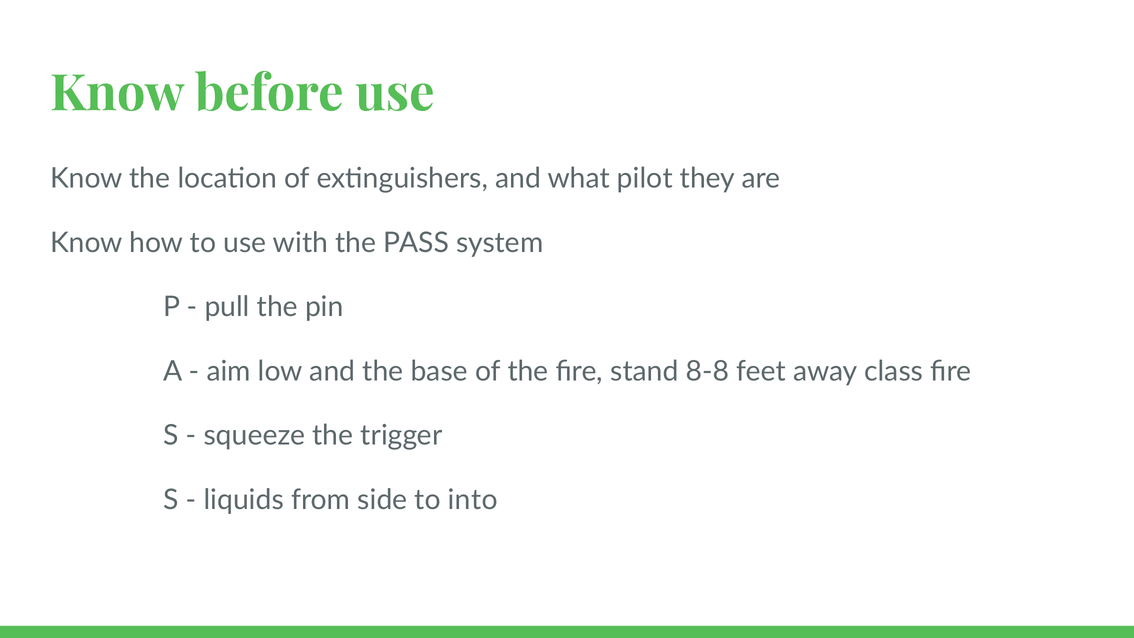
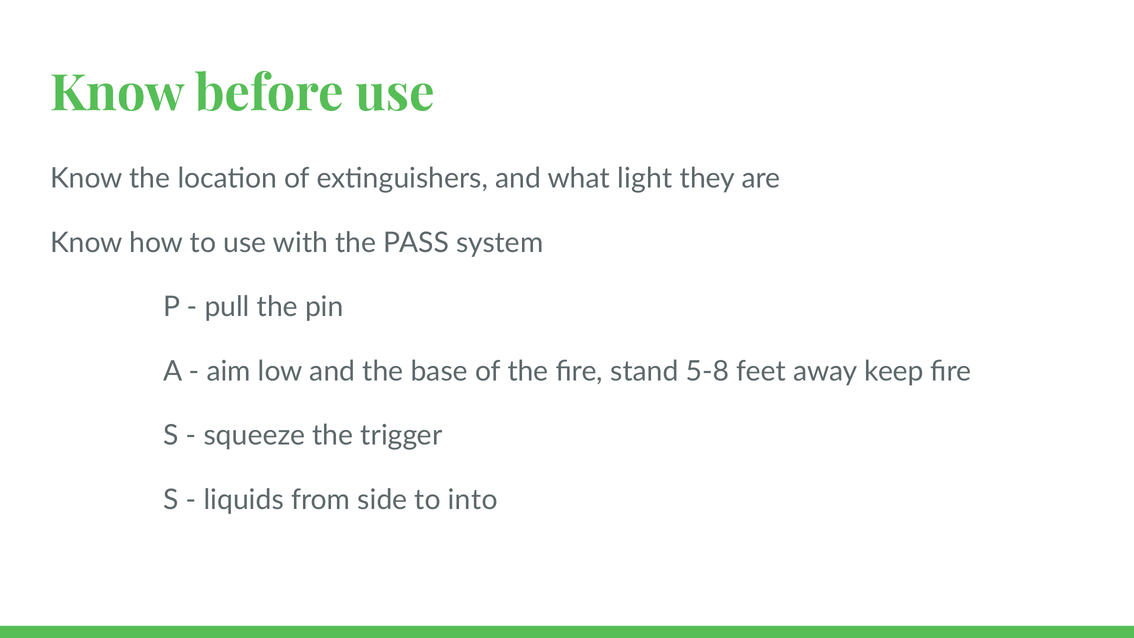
pilot: pilot -> light (645, 178)
8-8: 8-8 -> 5-8 (707, 371)
class: class -> keep (894, 371)
